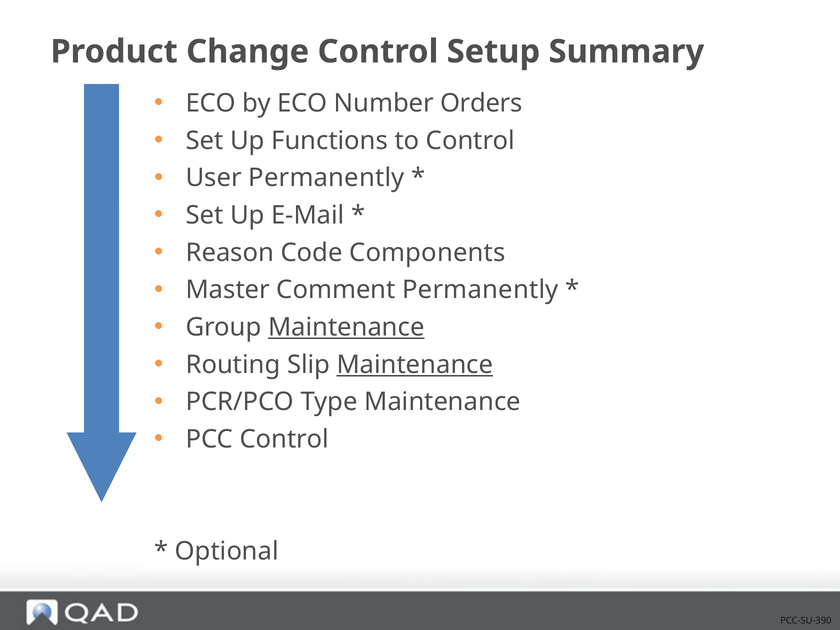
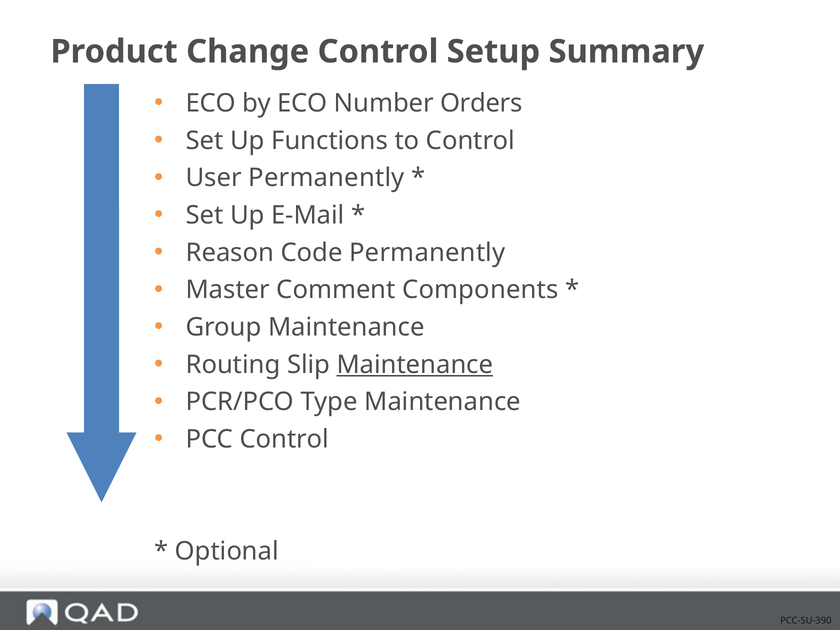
Code Components: Components -> Permanently (427, 253)
Comment Permanently: Permanently -> Components (480, 290)
Maintenance underline: present -> none (346, 327)
